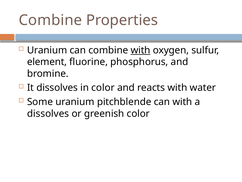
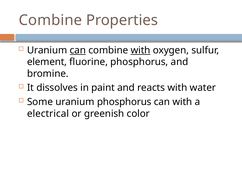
can underline: none -> present (78, 50)
in color: color -> paint (103, 88)
uranium pitchblende: pitchblende -> phosphorus (124, 102)
dissolves: dissolves -> electrical (48, 113)
